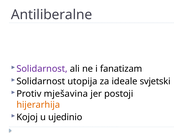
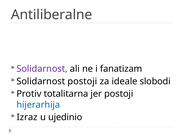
Solidarnost utopija: utopija -> postoji (82, 81)
svjetski: svjetski -> slobodi (155, 81)
mješavina: mješavina -> totalitarna (66, 94)
hijerarhija colour: orange -> blue (38, 105)
Kojoj: Kojoj -> Izraz (27, 117)
